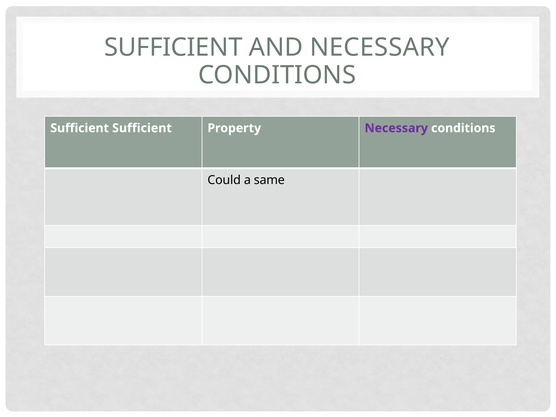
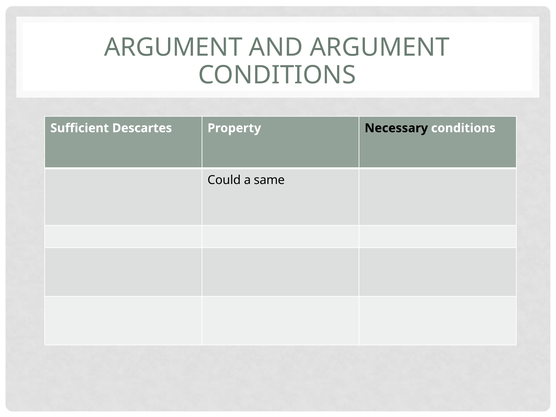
SUFFICIENT: SUFFICIENT -> ARGUMENT (173, 47)
AND NECESSARY: NECESSARY -> ARGUMENT (380, 47)
Sufficient Sufficient: Sufficient -> Descartes (142, 128)
Necessary colour: purple -> black (396, 128)
